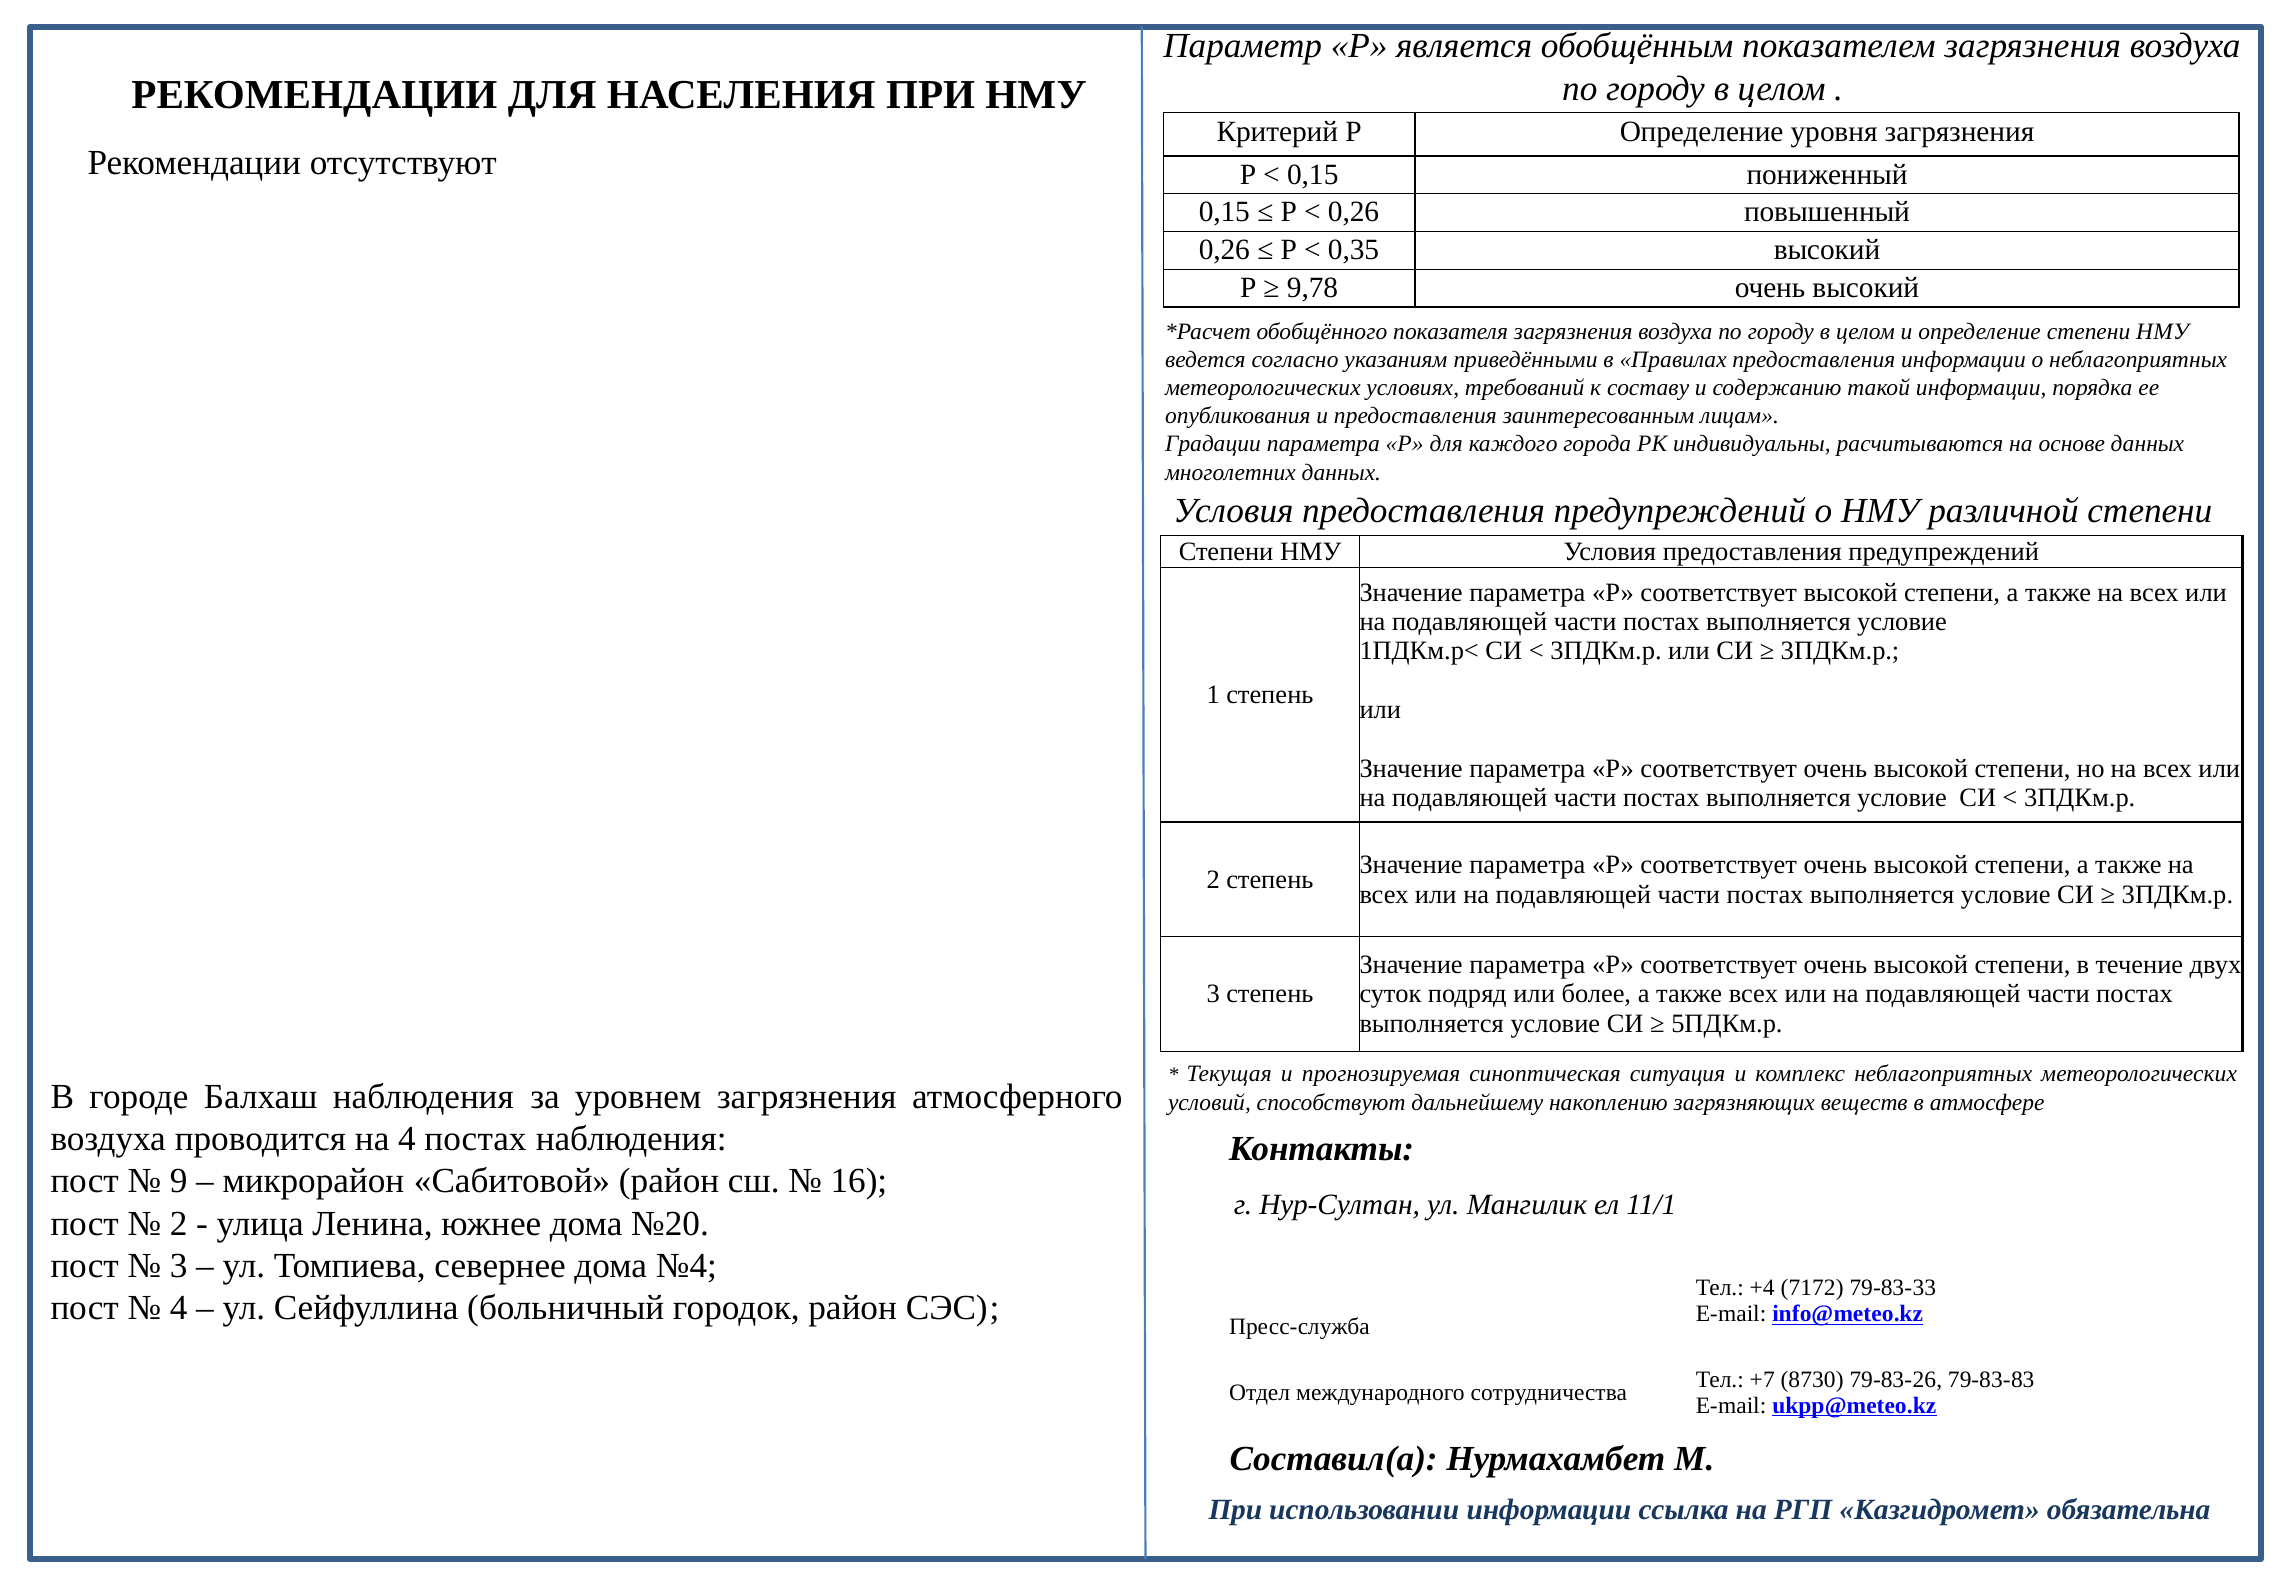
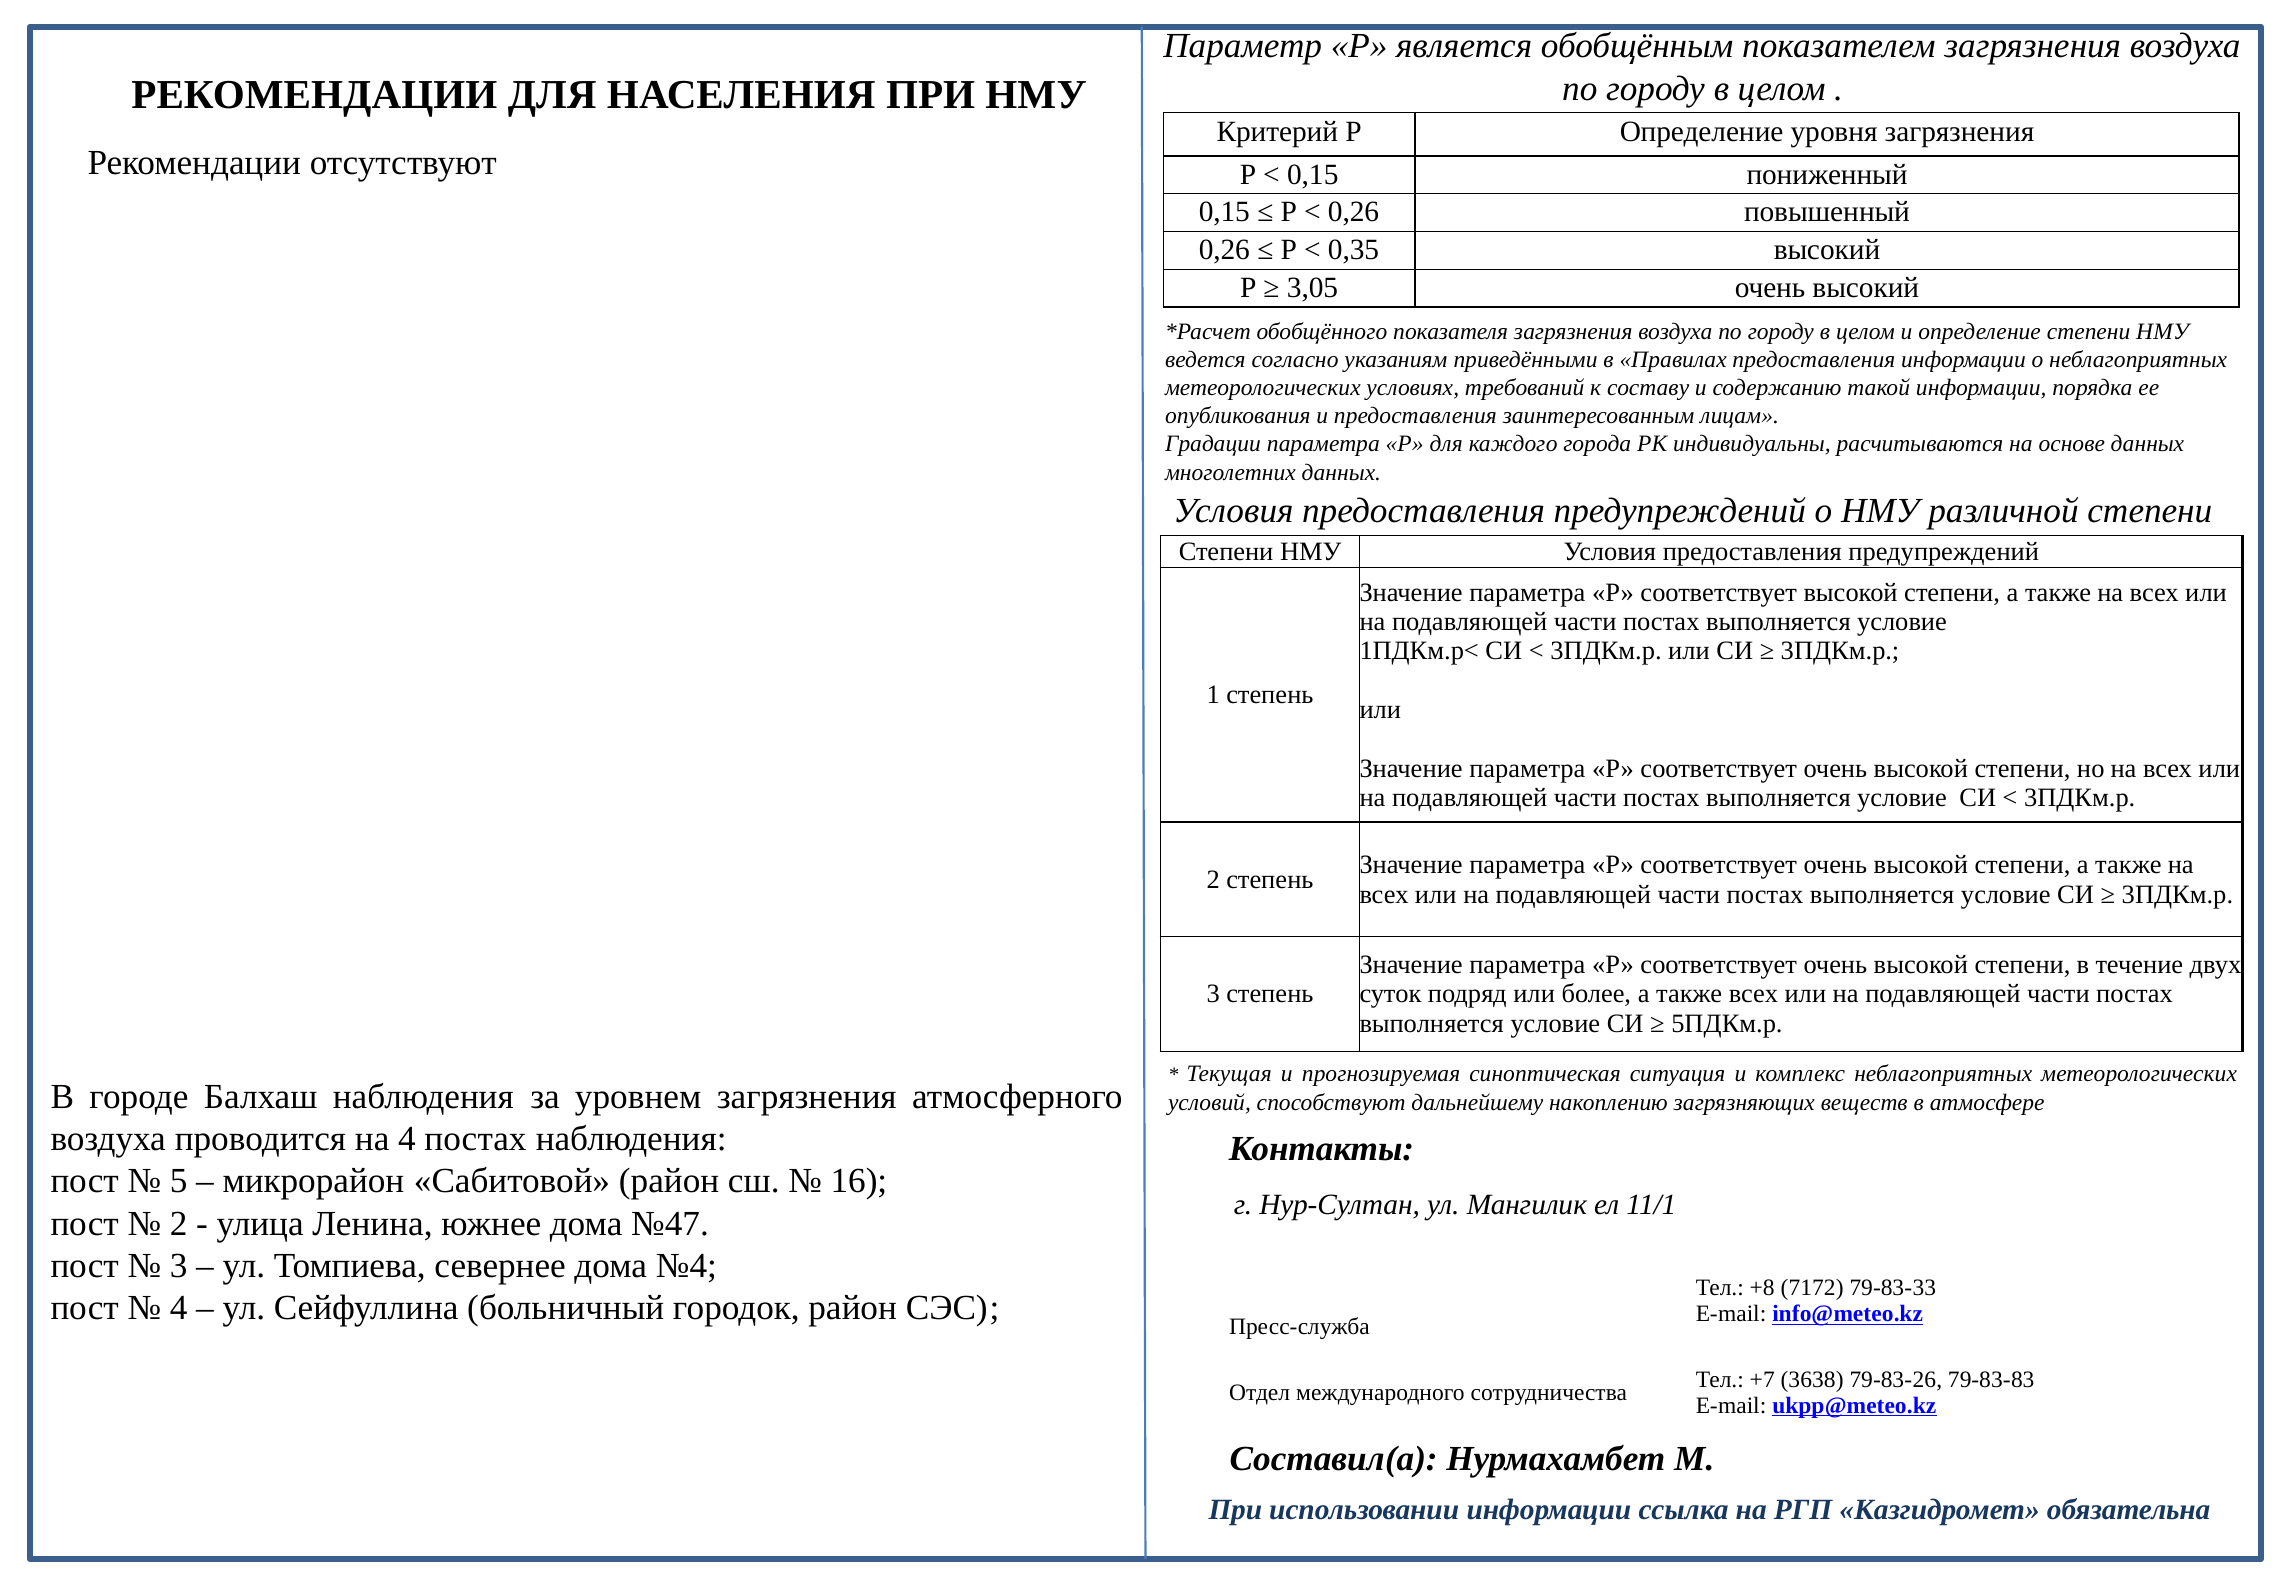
9,78: 9,78 -> 3,05 (1313, 288)
9: 9 -> 5 (179, 1181)
№20: №20 -> №47 (670, 1224)
+4: +4 -> +8 (1762, 1288)
8730: 8730 -> 3638 (1812, 1379)
